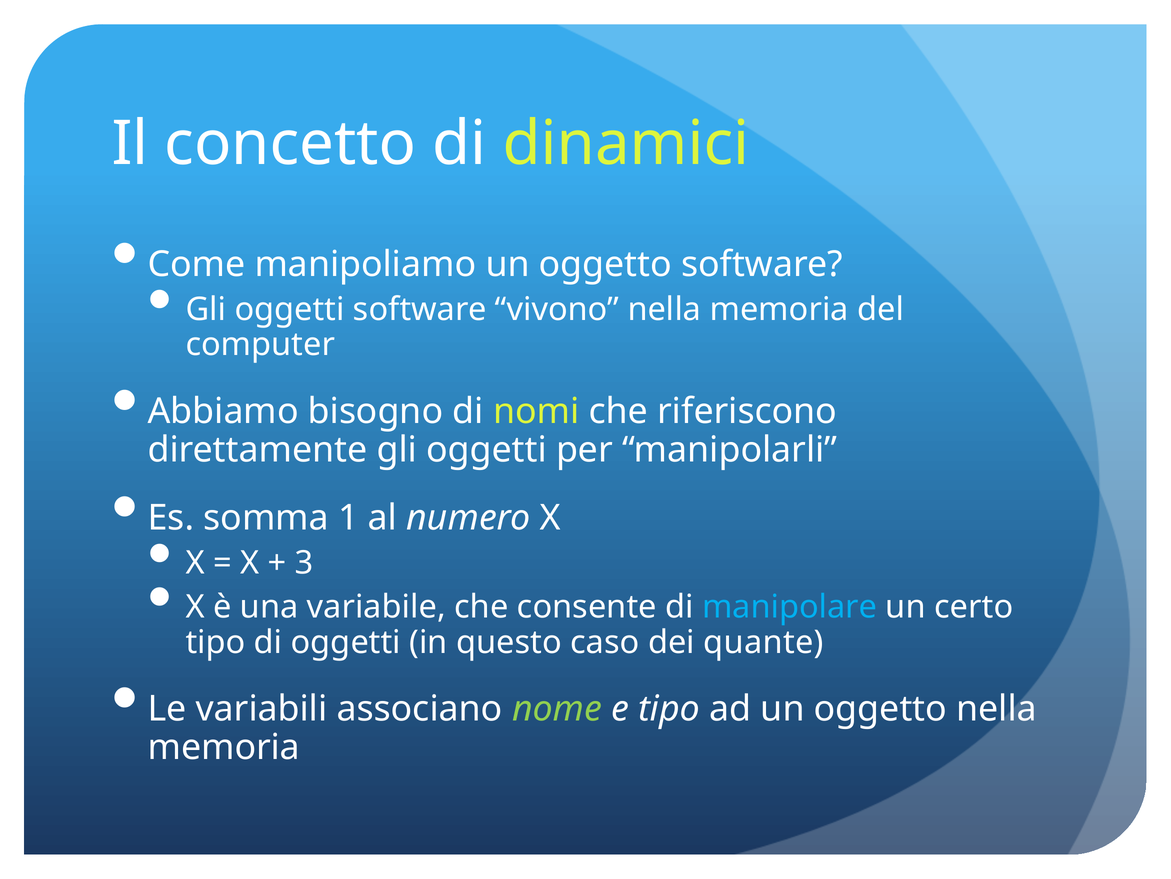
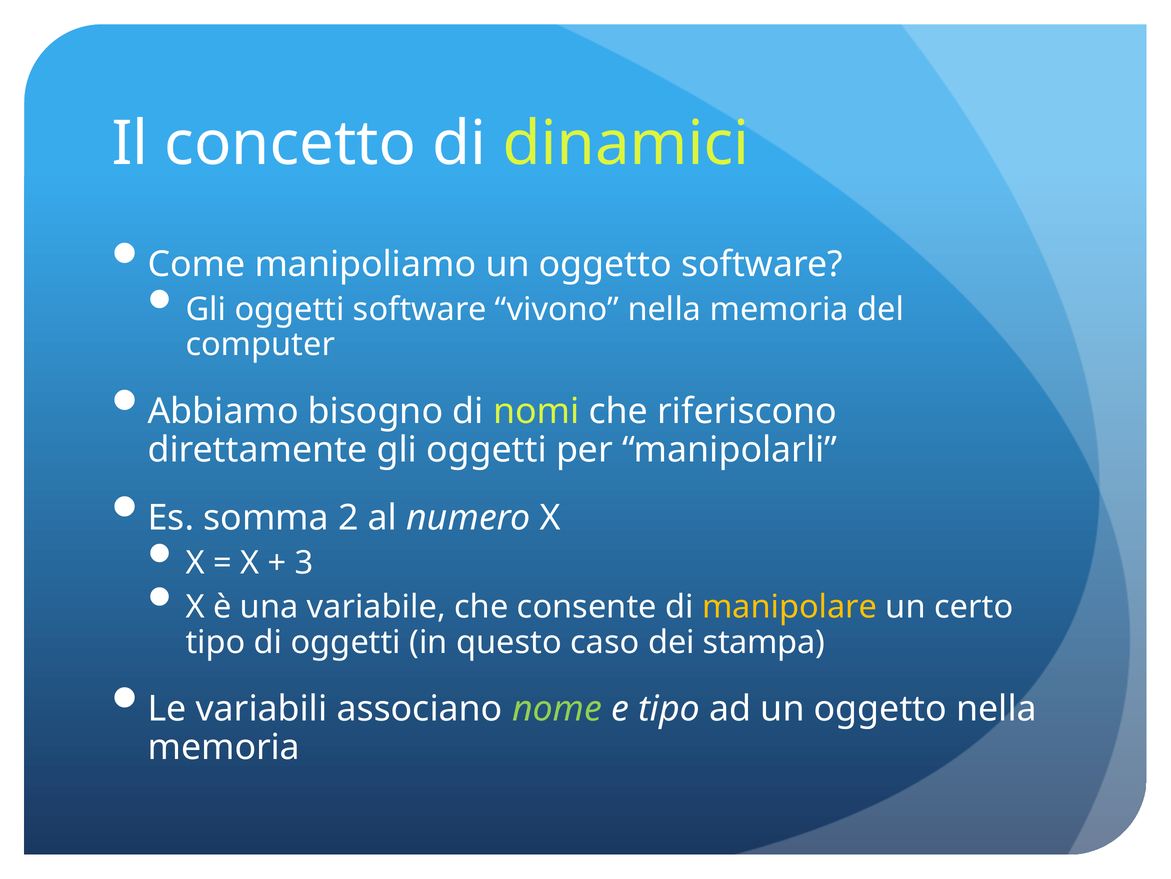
1: 1 -> 2 (348, 517)
manipolare colour: light blue -> yellow (790, 607)
quante: quante -> stampa (764, 642)
